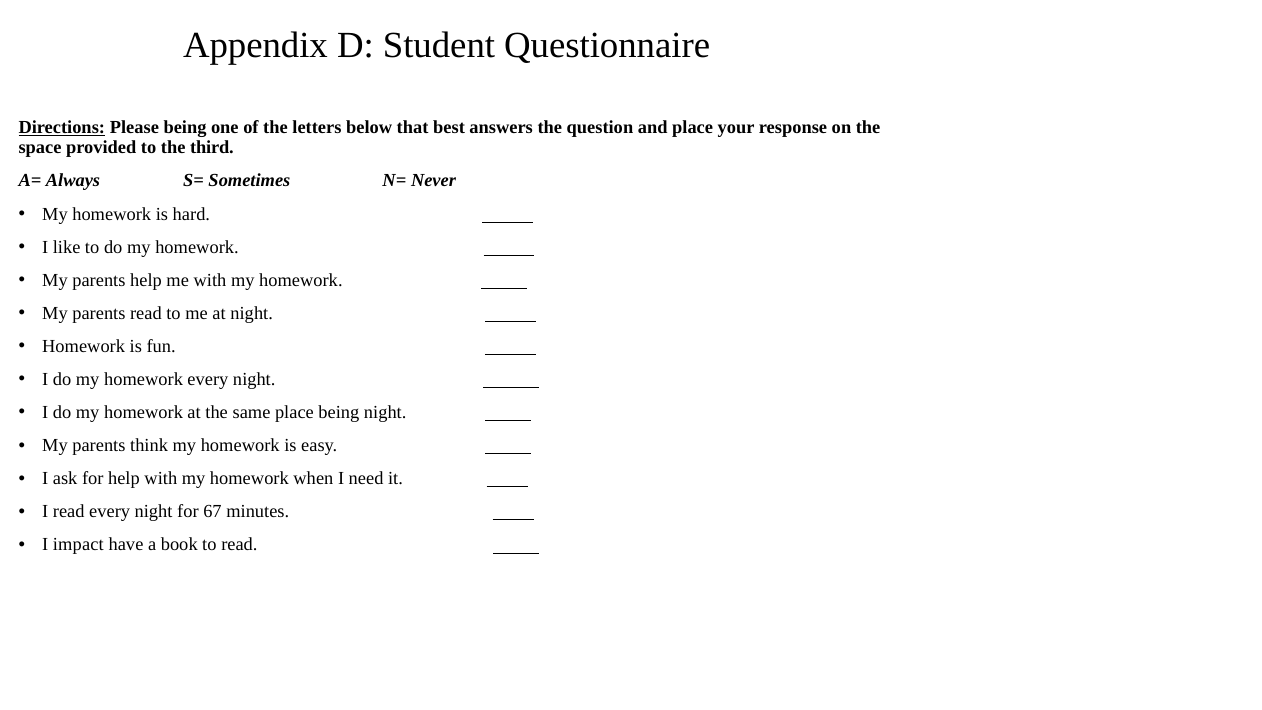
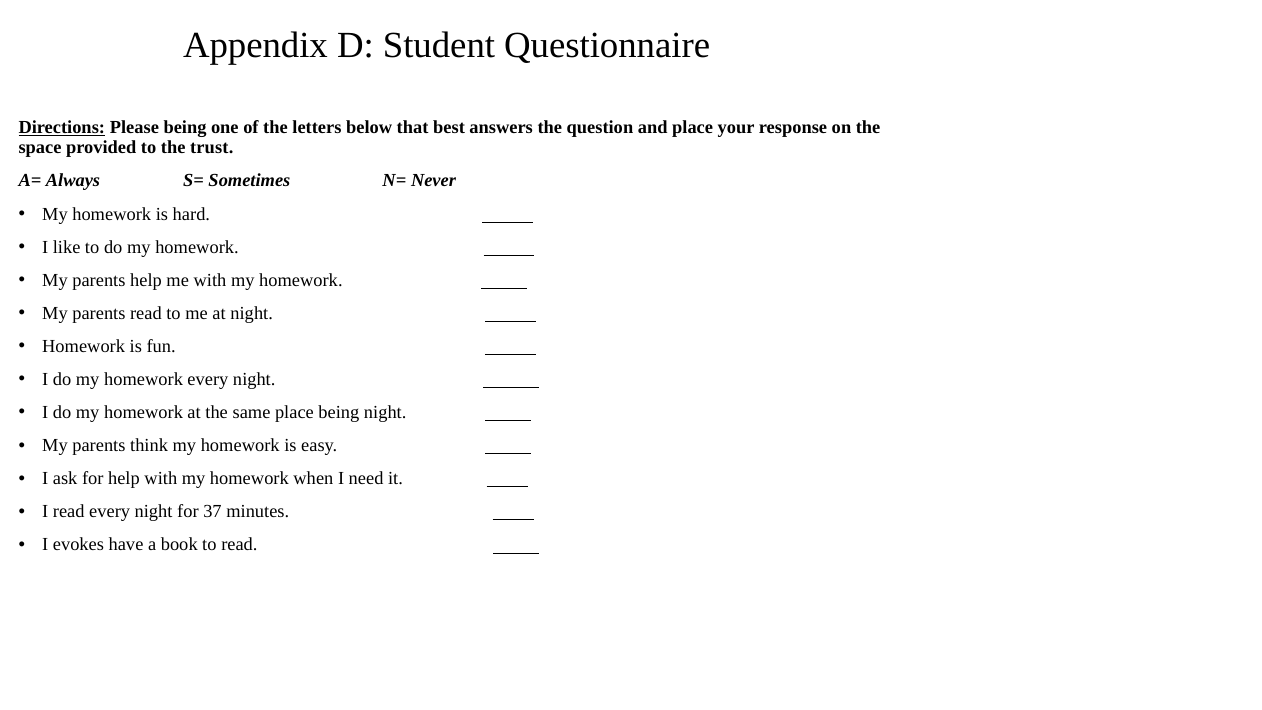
third: third -> trust (212, 148)
67: 67 -> 37 (212, 512)
impact: impact -> evokes (78, 545)
